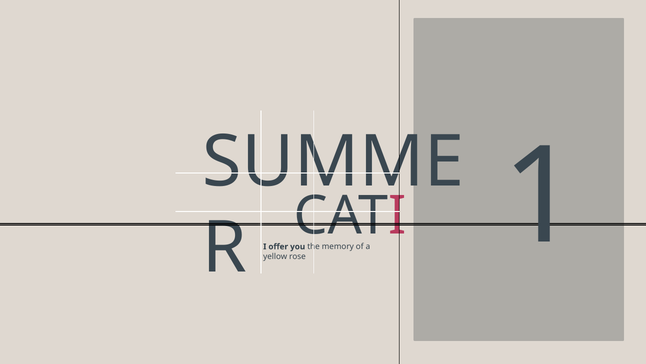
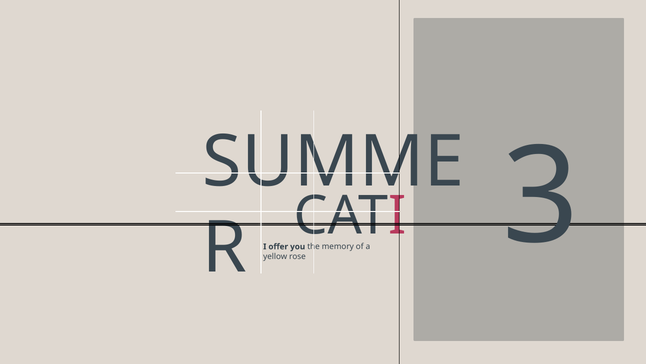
1: 1 -> 3 (541, 197)
